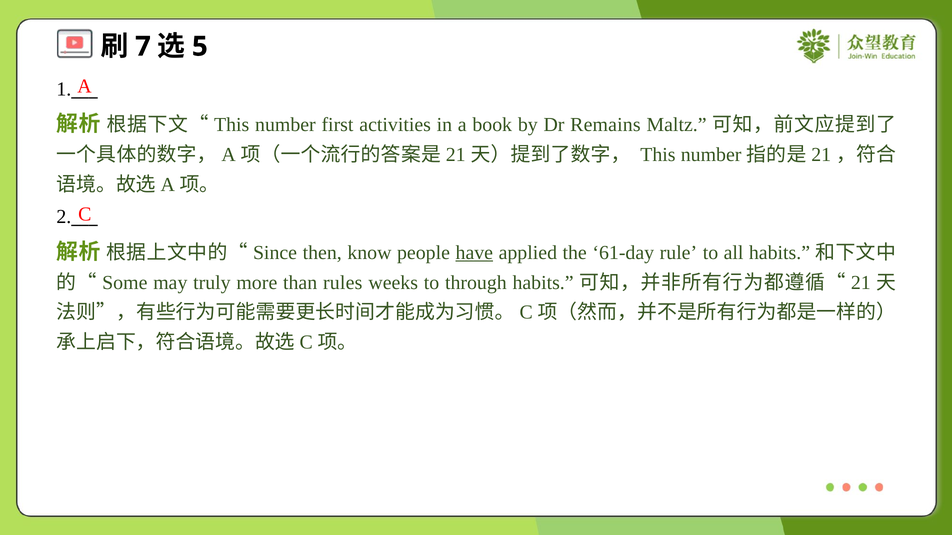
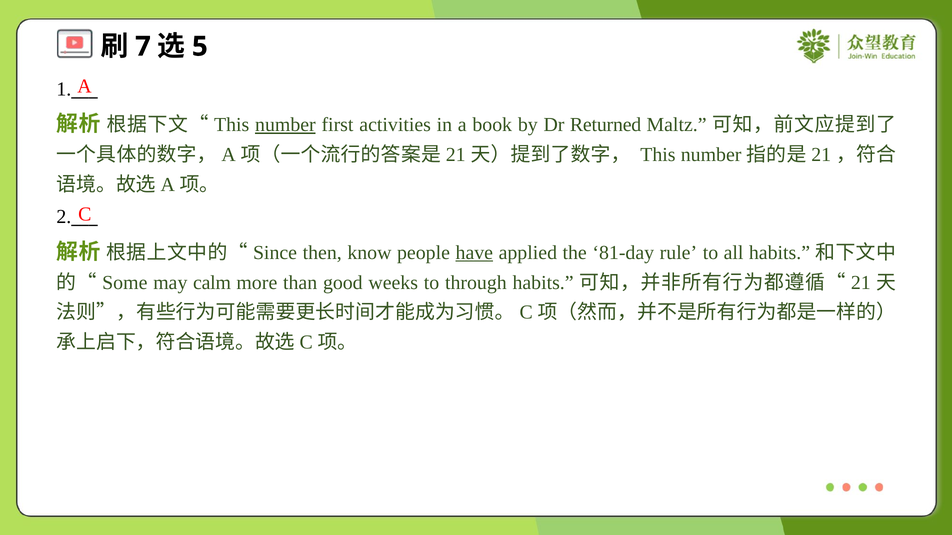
number underline: none -> present (285, 125)
Remains: Remains -> Returned (606, 125)
61-day: 61-day -> 81-day (623, 253)
truly: truly -> calm (212, 283)
rules: rules -> good (343, 283)
